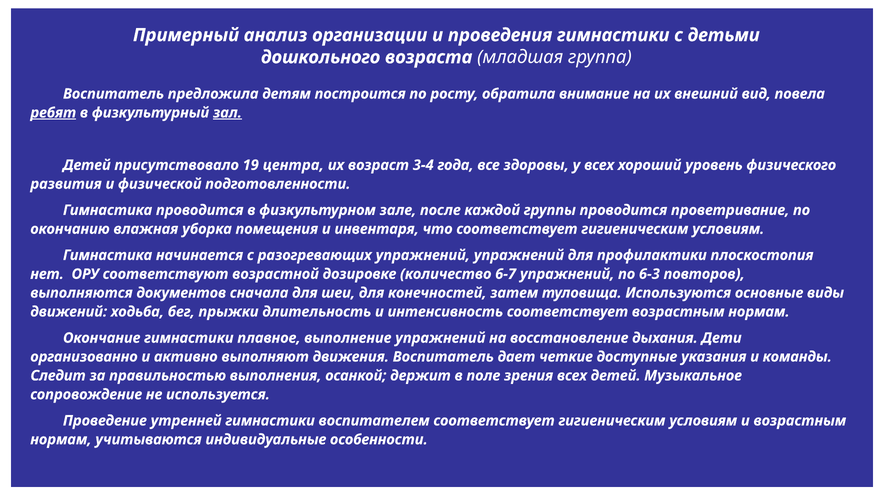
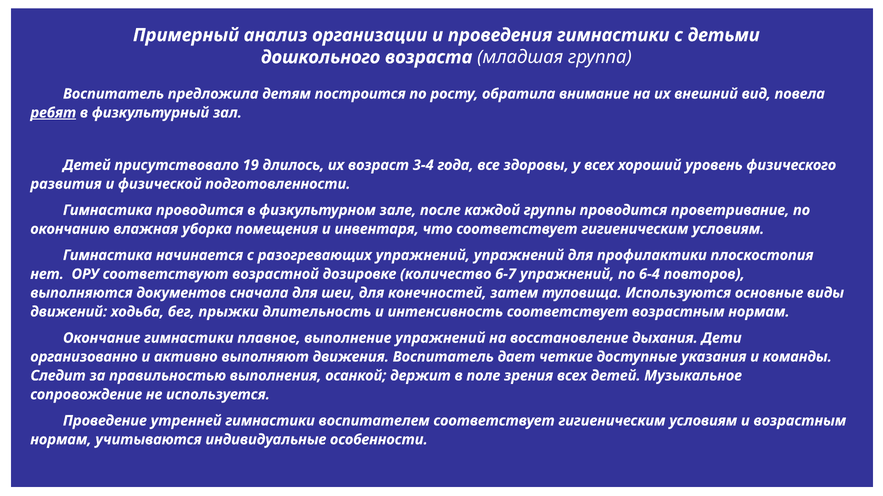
зал underline: present -> none (227, 113)
центра: центра -> длилось (293, 165)
6-3: 6-3 -> 6-4 (649, 274)
